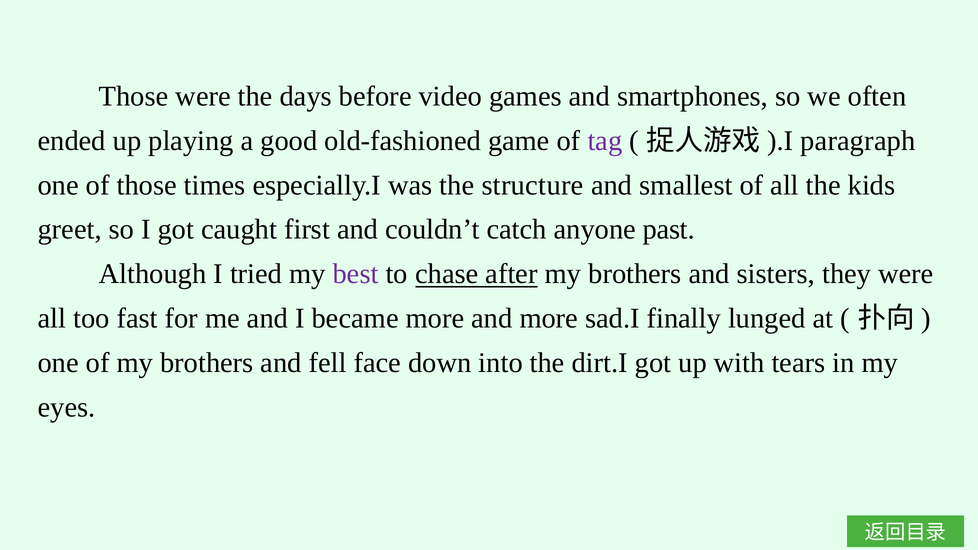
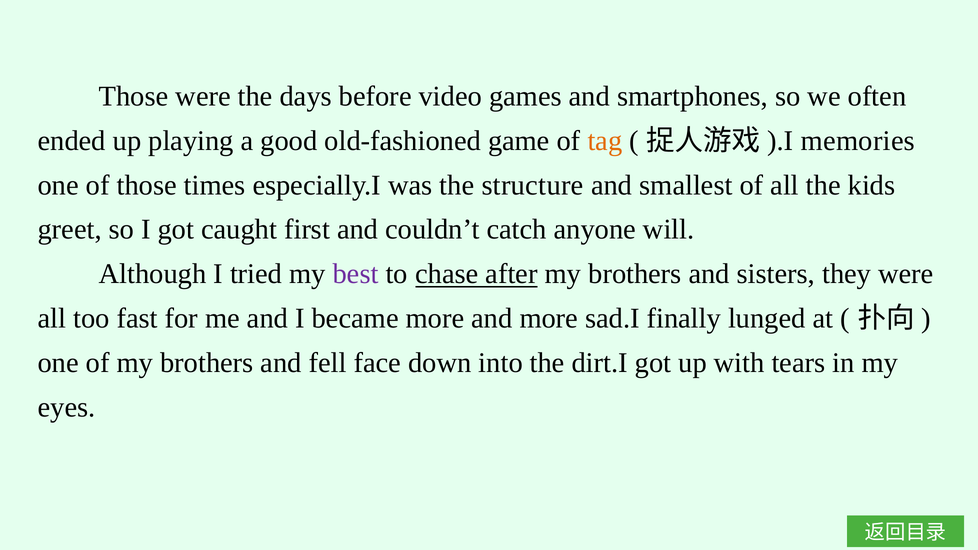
tag colour: purple -> orange (605, 141)
paragraph: paragraph -> memories (858, 141)
past: past -> will (669, 230)
